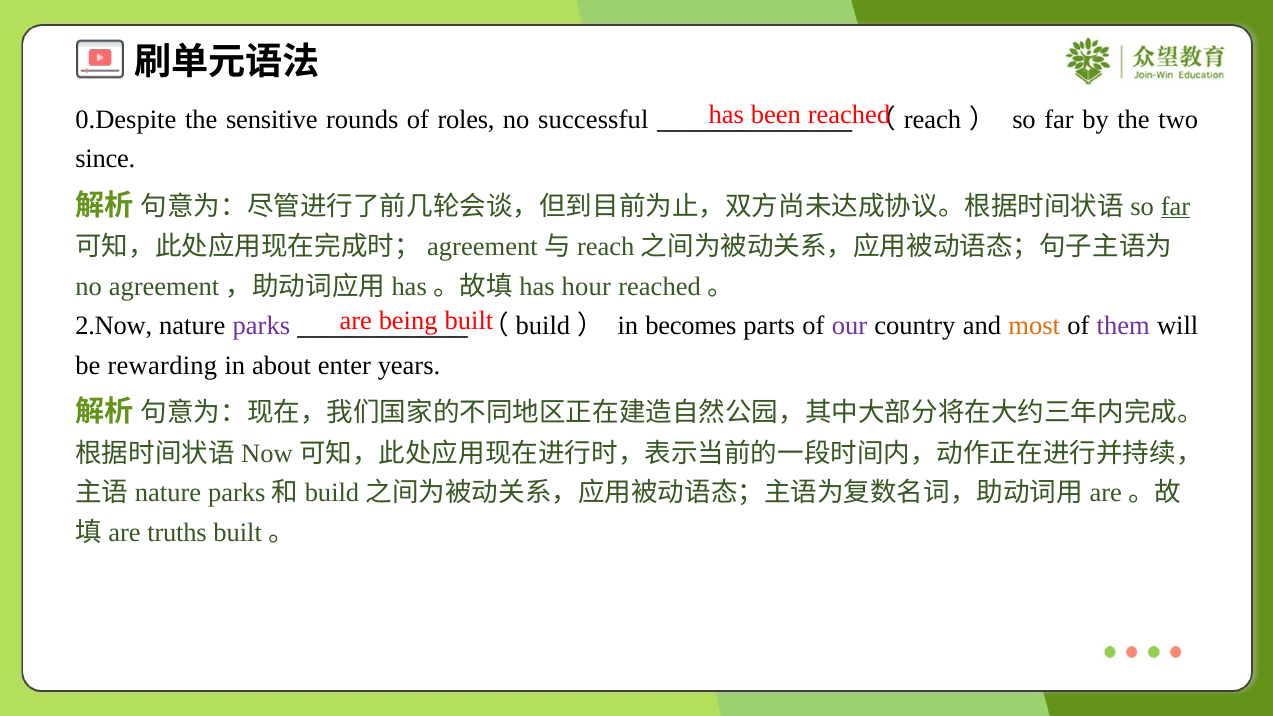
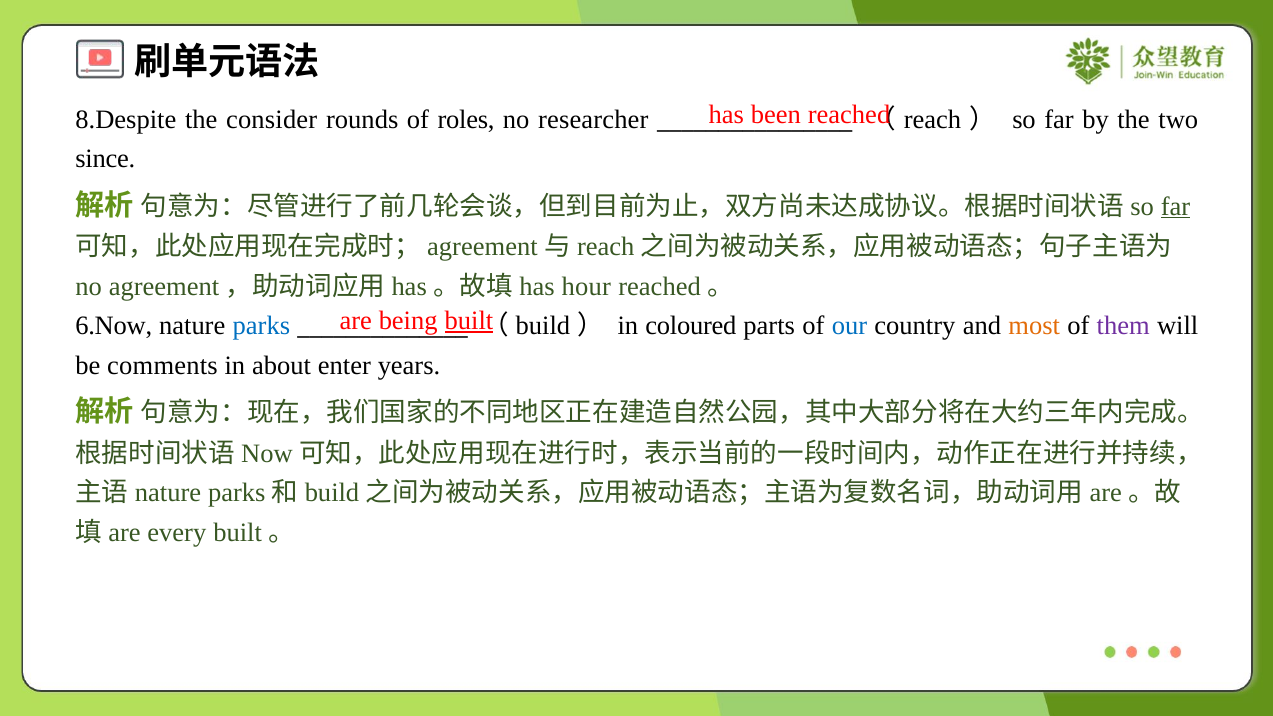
0.Despite: 0.Despite -> 8.Despite (126, 119)
sensitive: sensitive -> consider (272, 119)
successful: successful -> researcher (593, 119)
built underline: none -> present (469, 321)
2.Now: 2.Now -> 6.Now (114, 326)
parks colour: purple -> blue (261, 326)
becomes: becomes -> coloured (691, 326)
our colour: purple -> blue (849, 326)
rewarding: rewarding -> comments (162, 366)
truths: truths -> every (177, 533)
